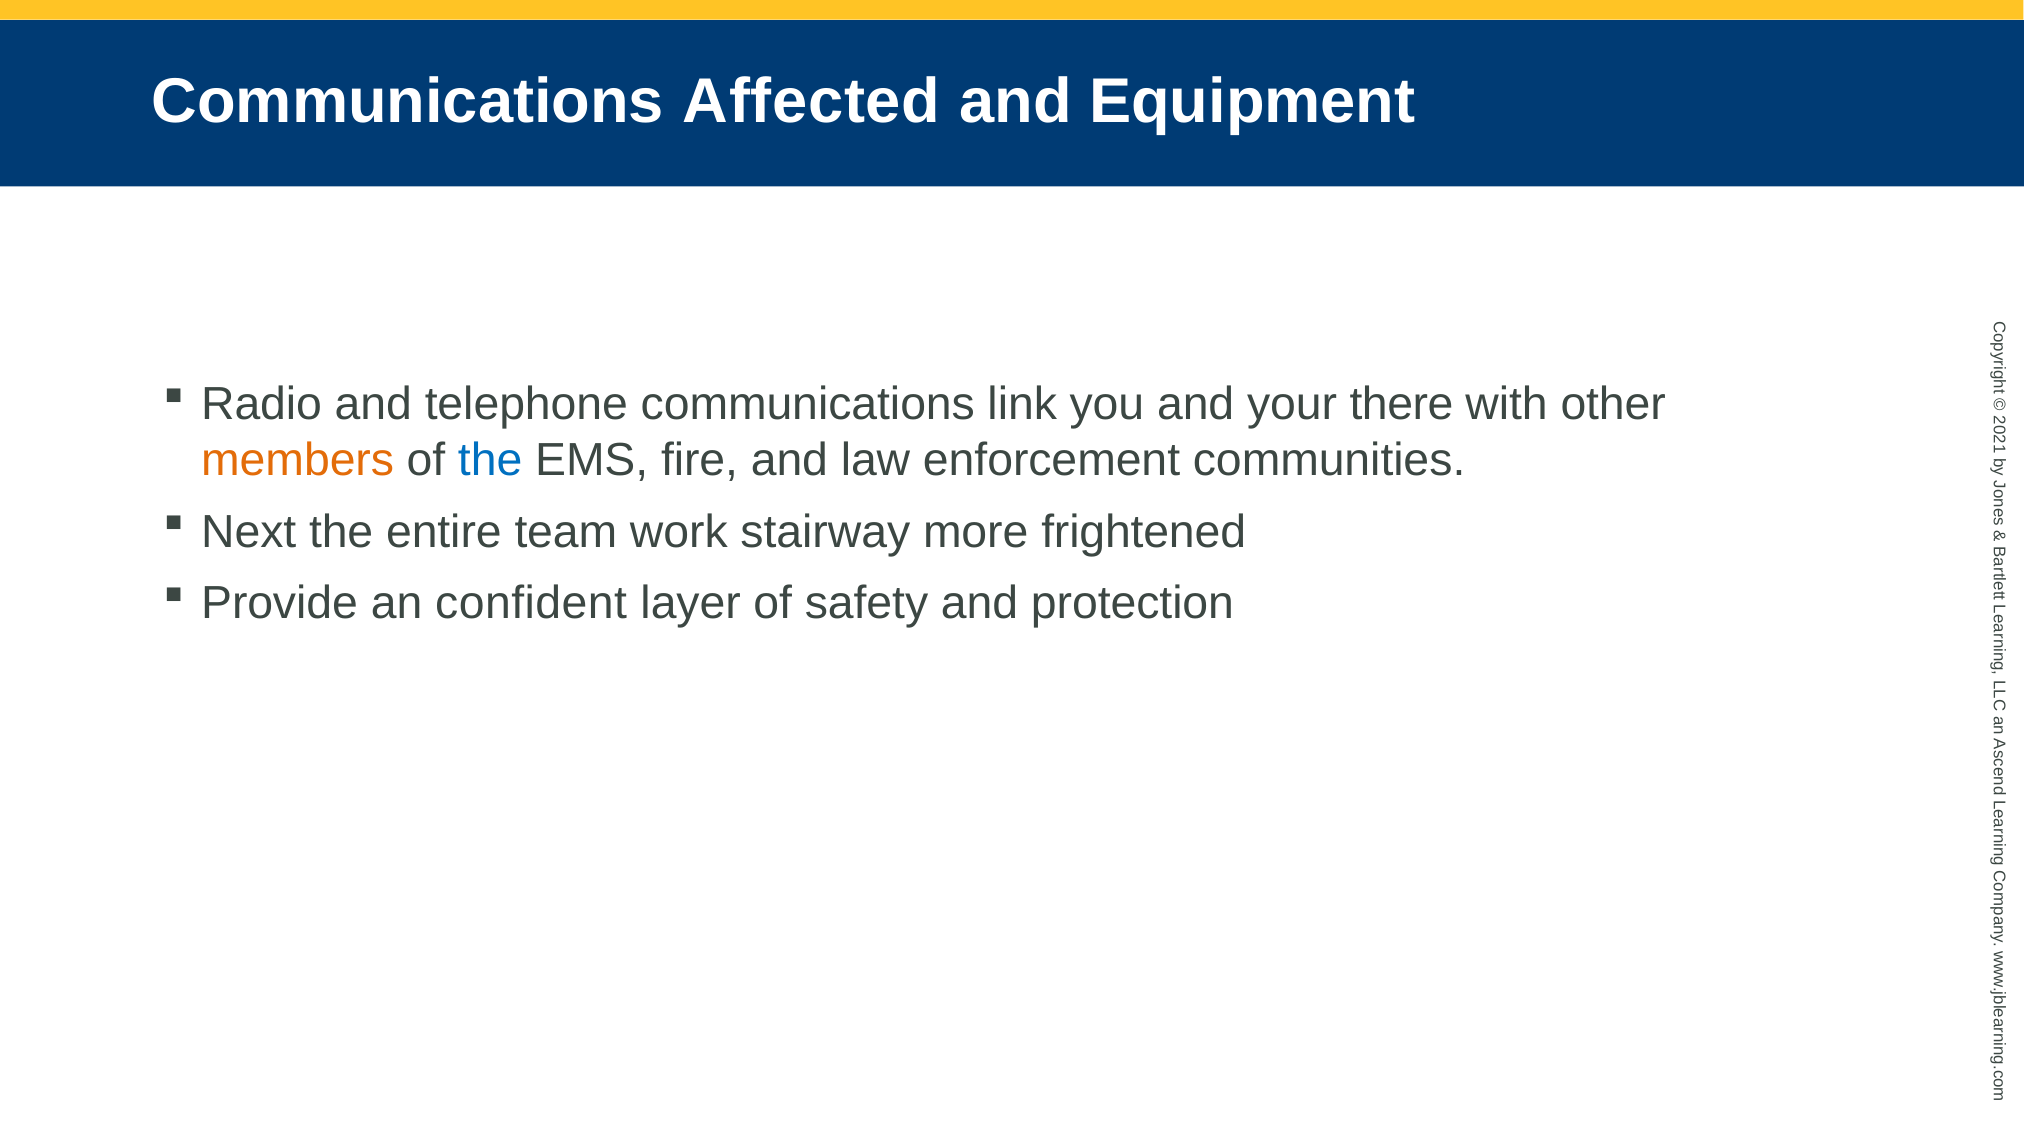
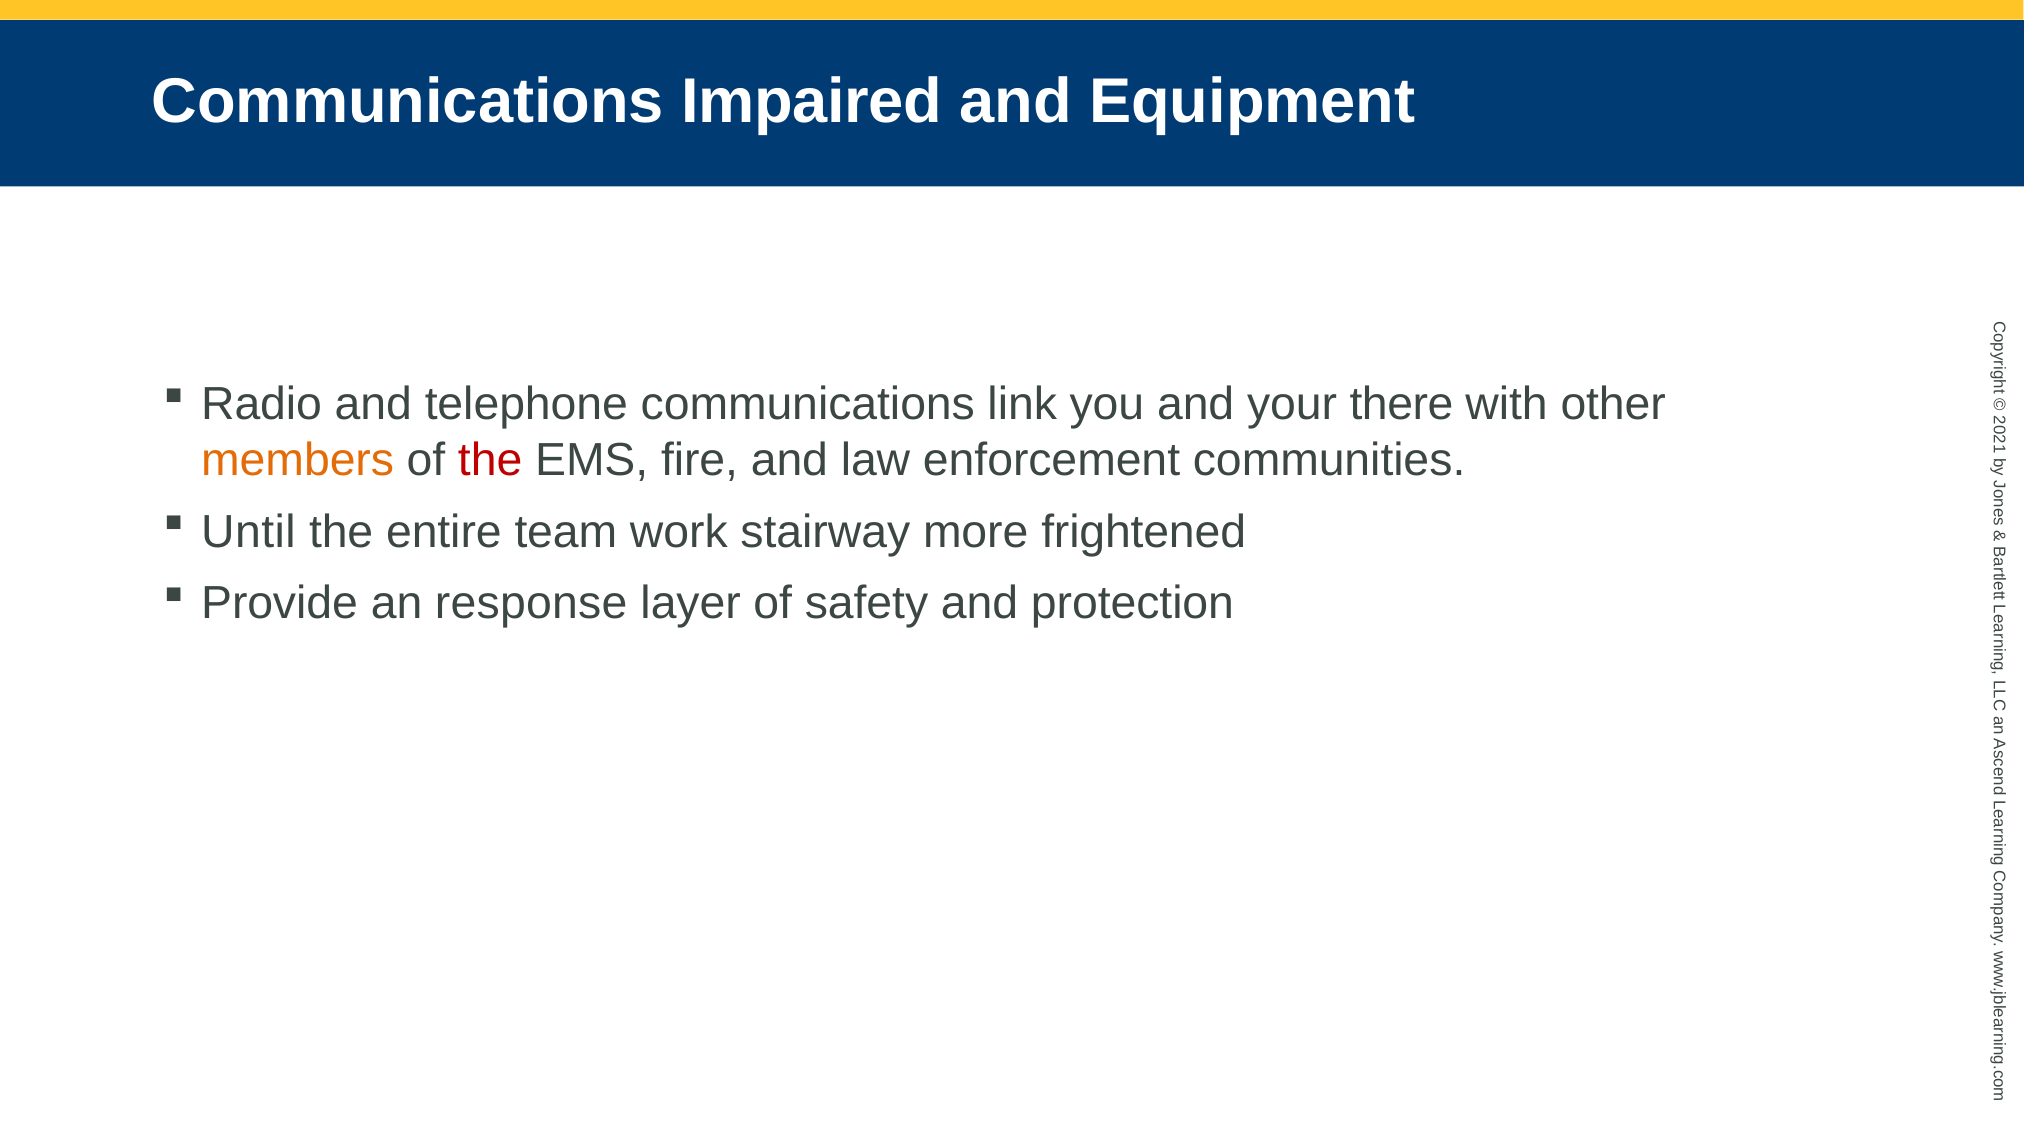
Affected: Affected -> Impaired (812, 102)
the colour: blue -> red (490, 460)
Next: Next -> Until (248, 532)
confident: confident -> response (531, 604)
